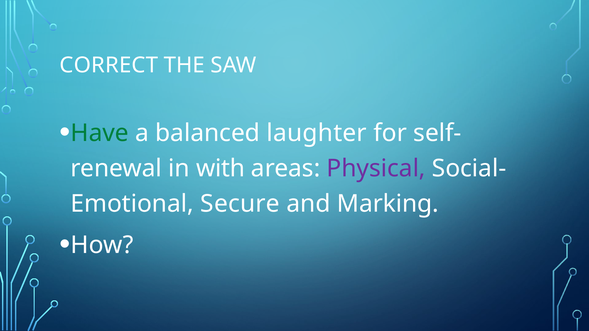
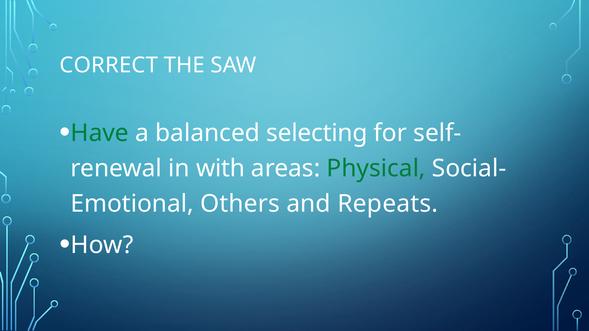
laughter: laughter -> selecting (317, 133)
Physical colour: purple -> green (376, 168)
Secure: Secure -> Others (240, 204)
Marking: Marking -> Repeats (388, 204)
